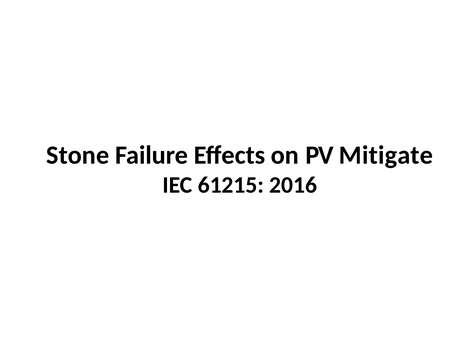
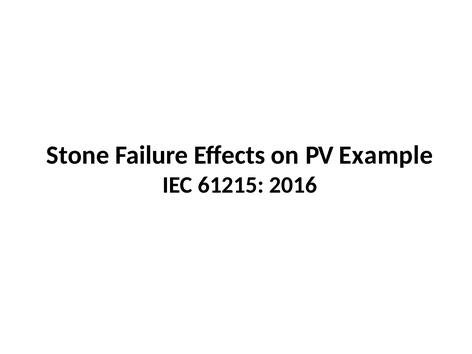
Mitigate: Mitigate -> Example (386, 155)
